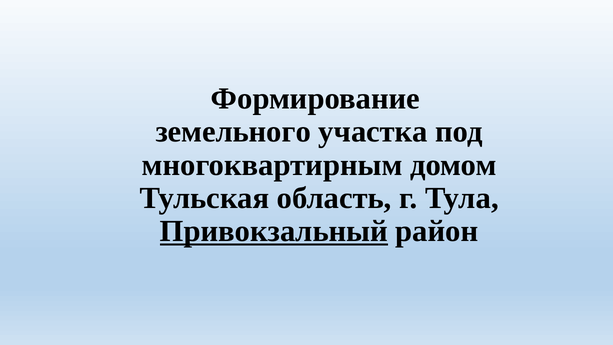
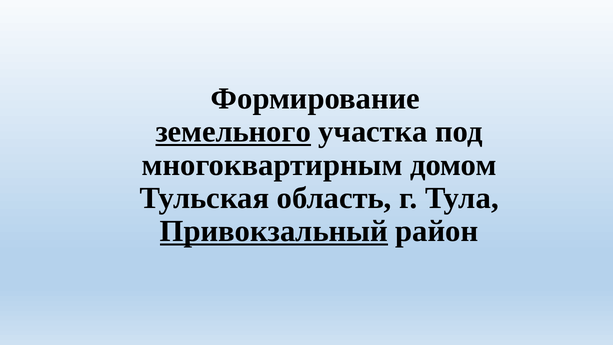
земельного underline: none -> present (233, 132)
